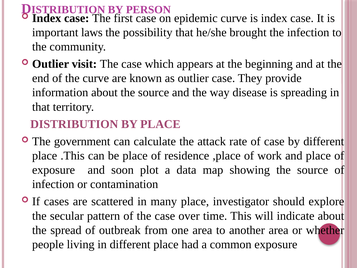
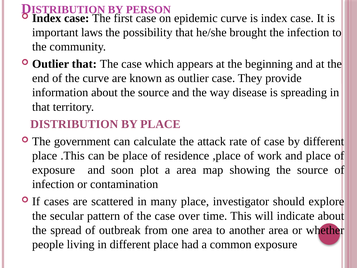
Outlier visit: visit -> that (84, 64)
a data: data -> area (186, 170)
